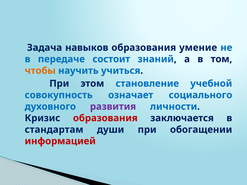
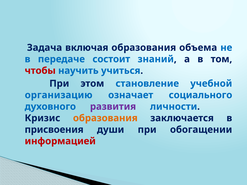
навыков: навыков -> включая (87, 48)
умение: умение -> объема (198, 48)
чтобы colour: orange -> red (40, 71)
совокупность: совокупность -> организацию (59, 95)
образования colour: red -> orange (105, 118)
стандартам: стандартам -> присвоения (54, 130)
